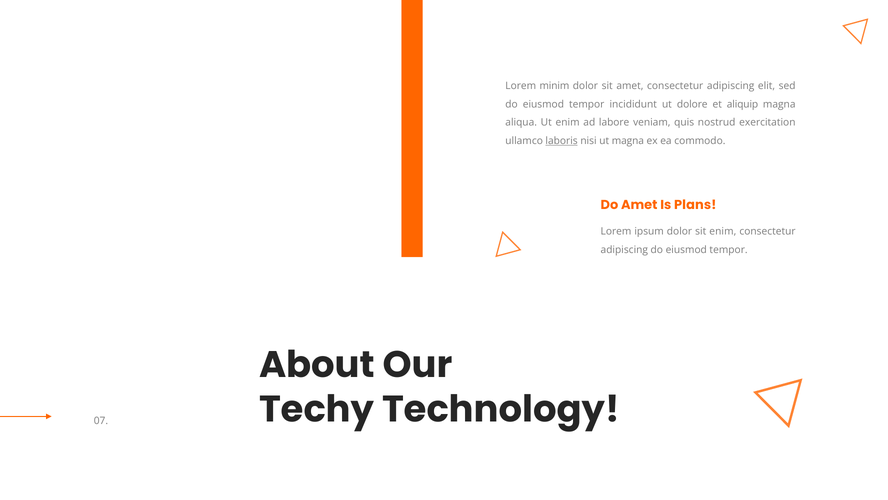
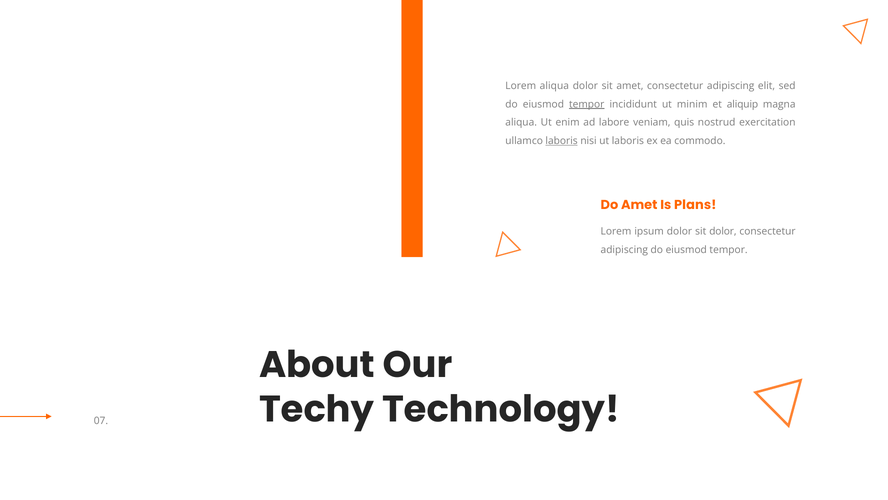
Lorem minim: minim -> aliqua (554, 86)
tempor underline: none -> present (587, 104)
dolore: dolore -> minim (692, 104)
ut magna: magna -> laboris (628, 141)
sit enim: enim -> dolor (723, 231)
